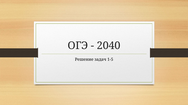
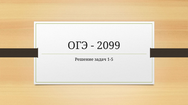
2040: 2040 -> 2099 (109, 46)
